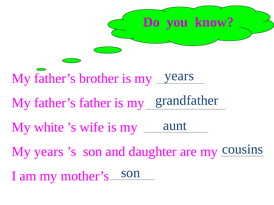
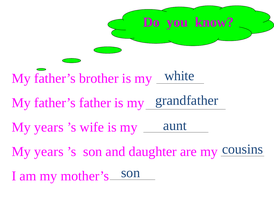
years: years -> white (179, 76)
white: white -> years (49, 127)
